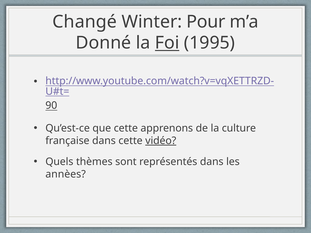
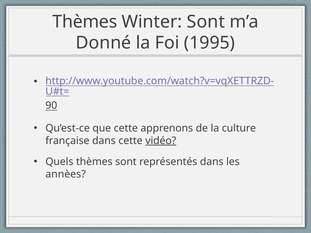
Changé: Changé -> Thèmes (85, 22)
Winter Pour: Pour -> Sont (206, 22)
Foi underline: present -> none (167, 43)
